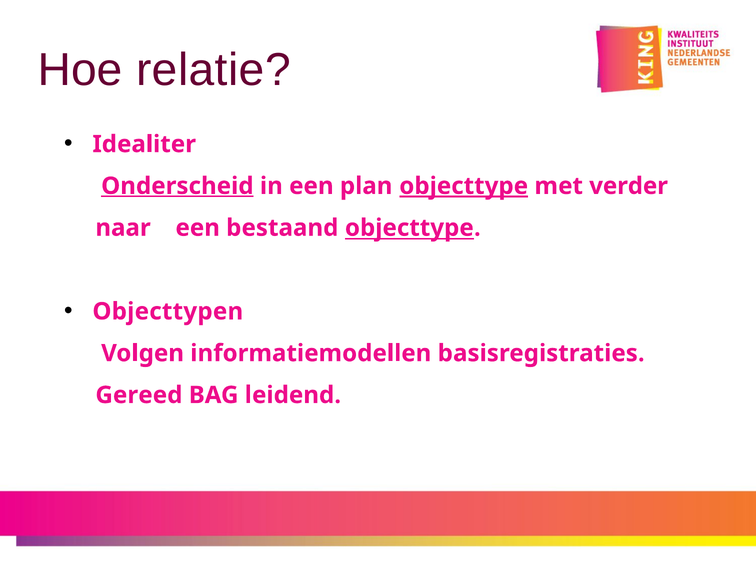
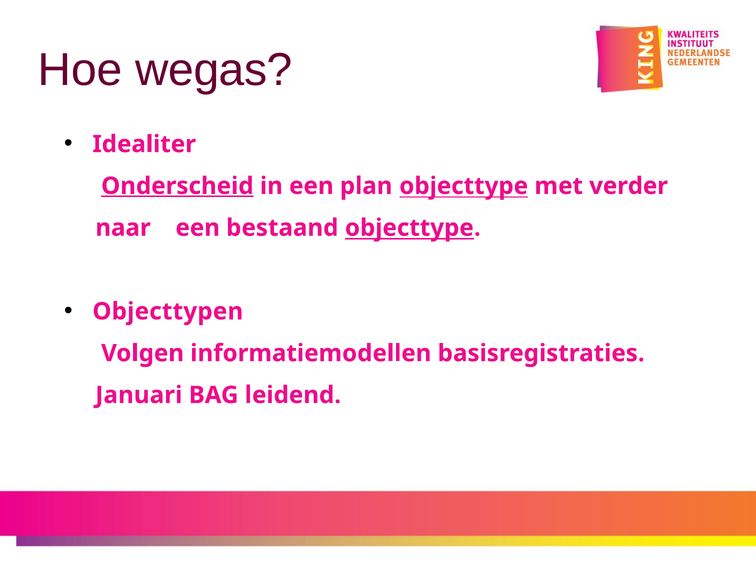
relatie: relatie -> wegas (214, 70)
objecttype underline: present -> none (464, 186)
Gereed: Gereed -> Januari (139, 395)
